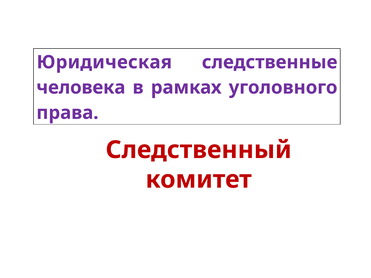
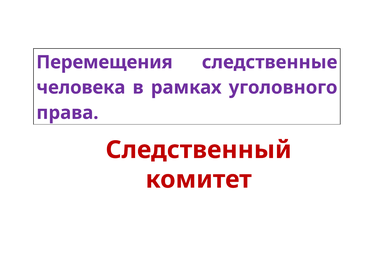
Юридическая: Юридическая -> Перемещения (104, 62)
